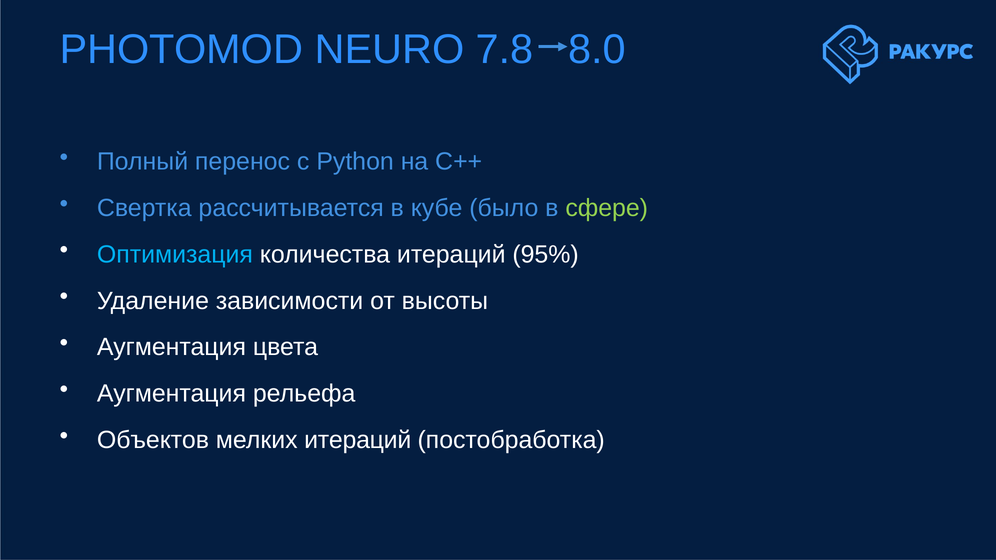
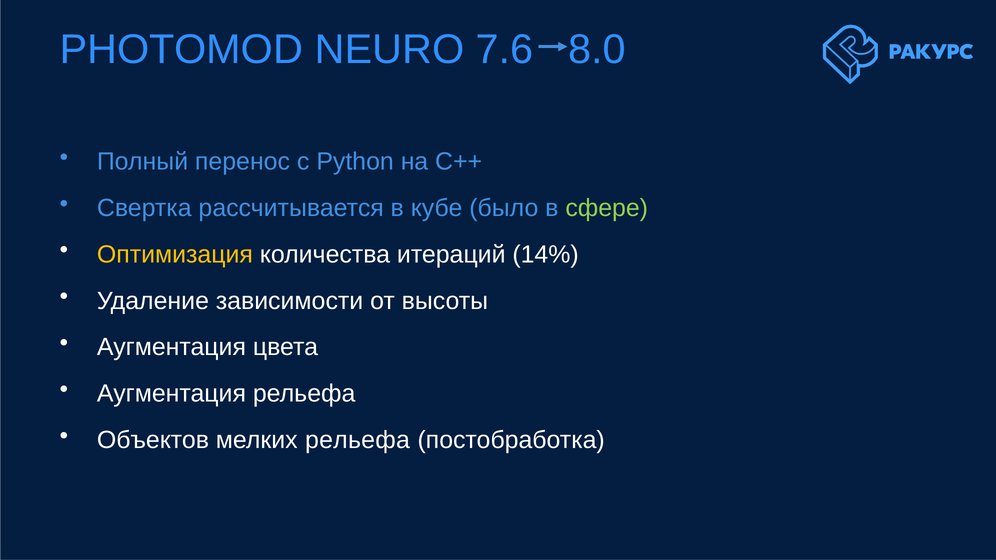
7.8: 7.8 -> 7.6 (505, 50)
Оптимизация colour: light blue -> yellow (175, 254)
95%: 95% -> 14% (546, 254)
мелких итераций: итераций -> рельефа (357, 440)
